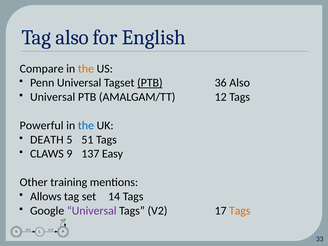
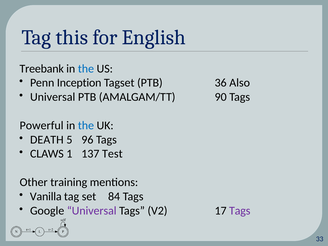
Tag also: also -> this (72, 37)
Compare: Compare -> Treebank (42, 69)
the colour: orange -> blue (86, 69)
Penn Universal: Universal -> Inception (79, 83)
PTB underline: present -> none (150, 83)
12: 12 -> 90 (221, 97)
51: 51 -> 96 (87, 140)
9: 9 -> 1 (69, 154)
Easy: Easy -> Test (112, 154)
Allows: Allows -> Vanilla (46, 196)
14: 14 -> 84 (114, 196)
Tags colour: orange -> purple (240, 211)
